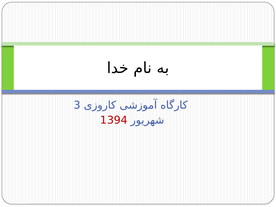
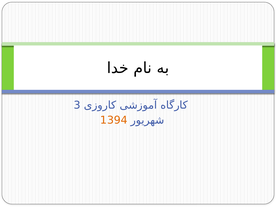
1394 colour: red -> orange (114, 120)
